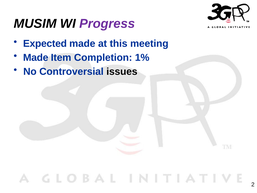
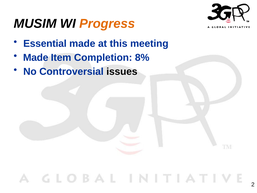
Progress colour: purple -> orange (107, 24)
Expected: Expected -> Essential (45, 44)
1%: 1% -> 8% (142, 58)
